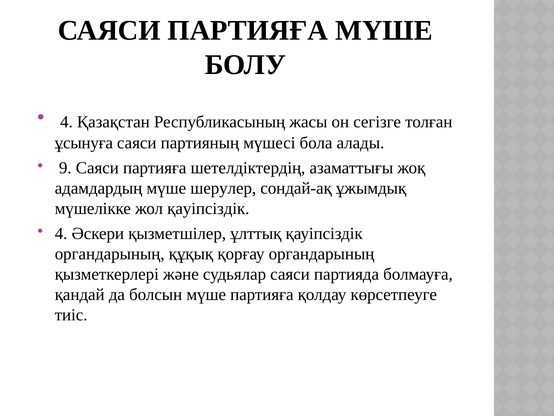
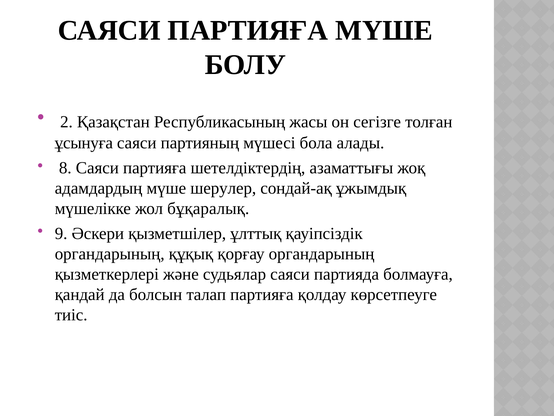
4: 4 -> 2 (66, 122)
9: 9 -> 8 (65, 168)
жол қауiпсiздiк: қауiпсiздiк -> бұқаралық (208, 208)
4: 4 -> 9 (61, 233)
болсын мүше: мүше -> талап (206, 294)
